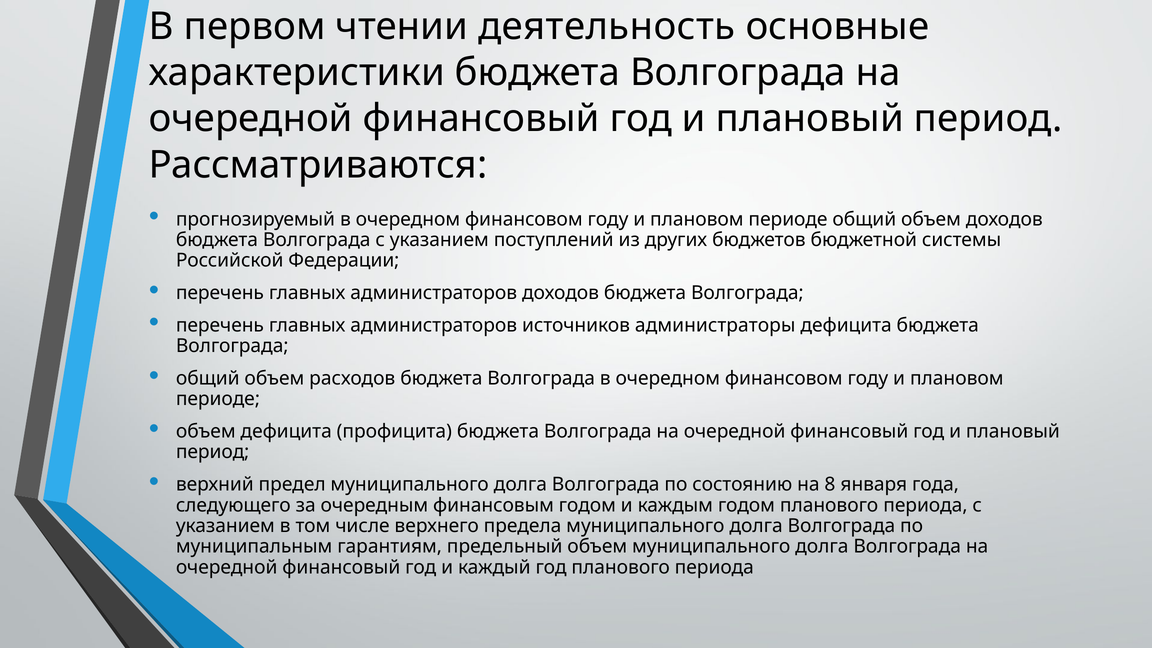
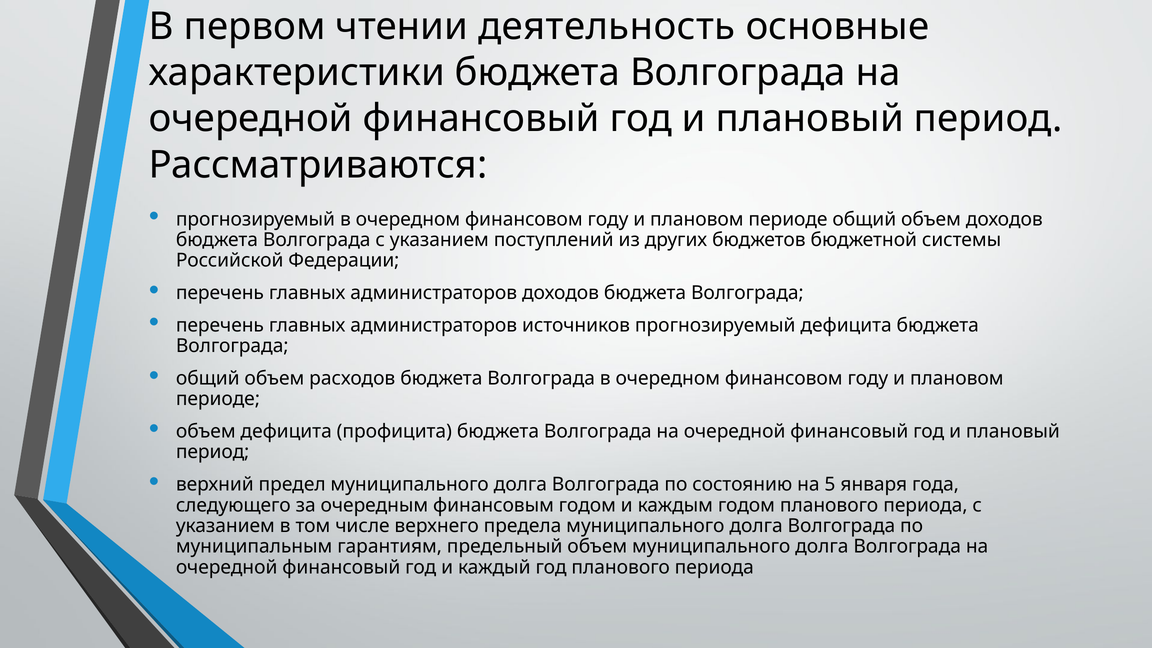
источников администраторы: администраторы -> прогнозируемый (715, 325)
8: 8 -> 5 (830, 485)
